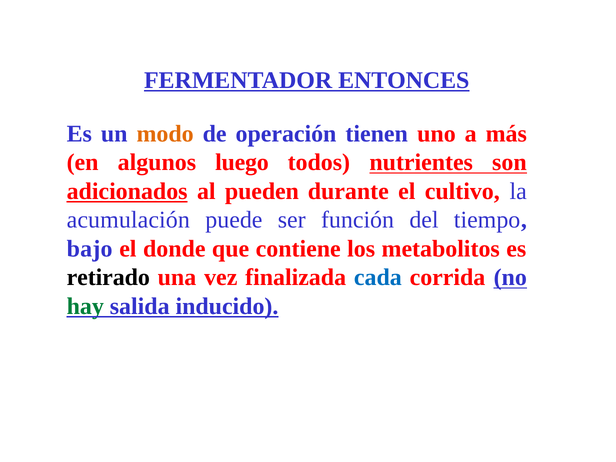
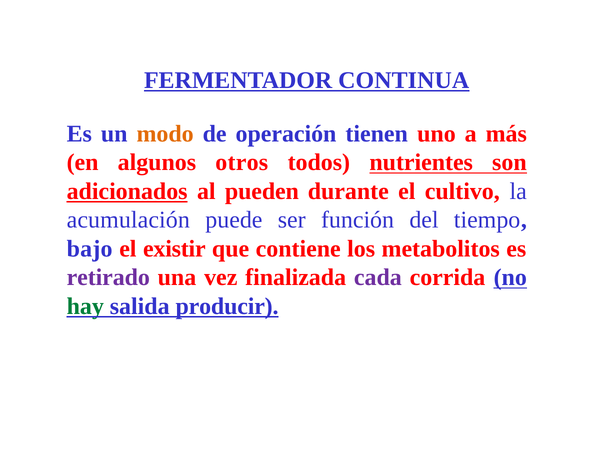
ENTONCES: ENTONCES -> CONTINUA (404, 80)
luego: luego -> otros (242, 162)
donde: donde -> existir (174, 249)
retirado colour: black -> purple (108, 277)
cada colour: blue -> purple (378, 277)
inducido: inducido -> producir (227, 306)
